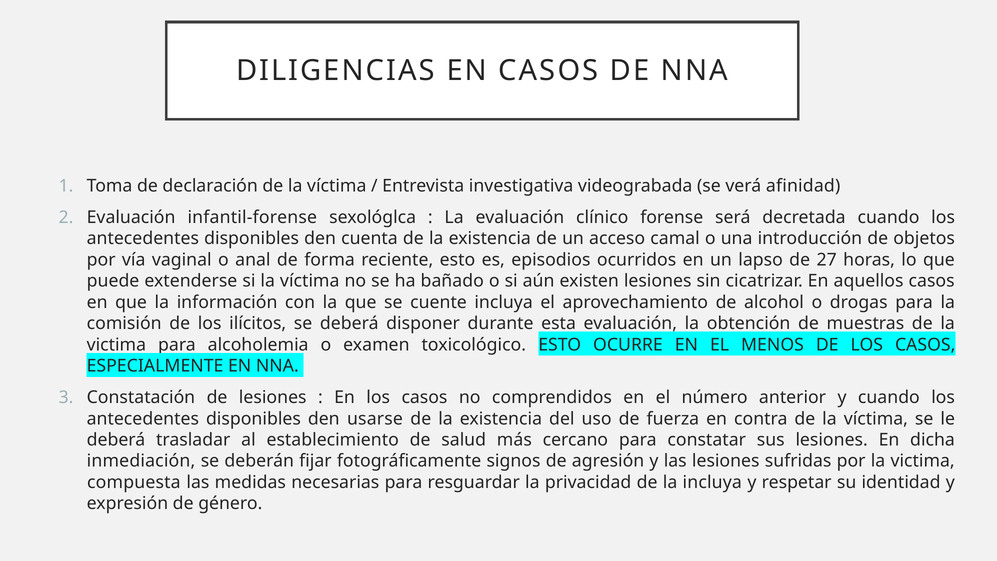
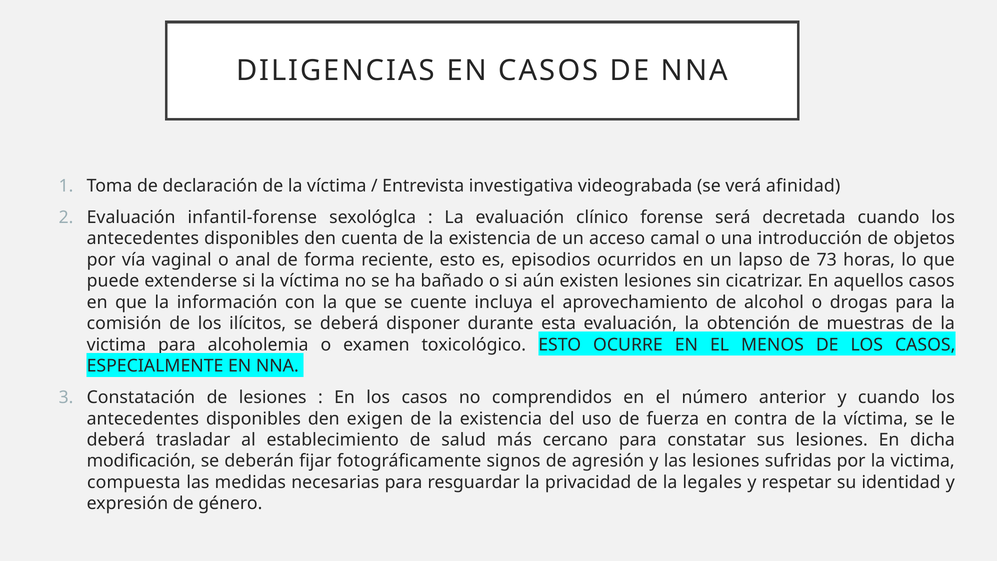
27: 27 -> 73 (827, 260)
usarse: usarse -> exigen (375, 419)
inmediación: inmediación -> modificación (141, 461)
la incluya: incluya -> legales (712, 482)
